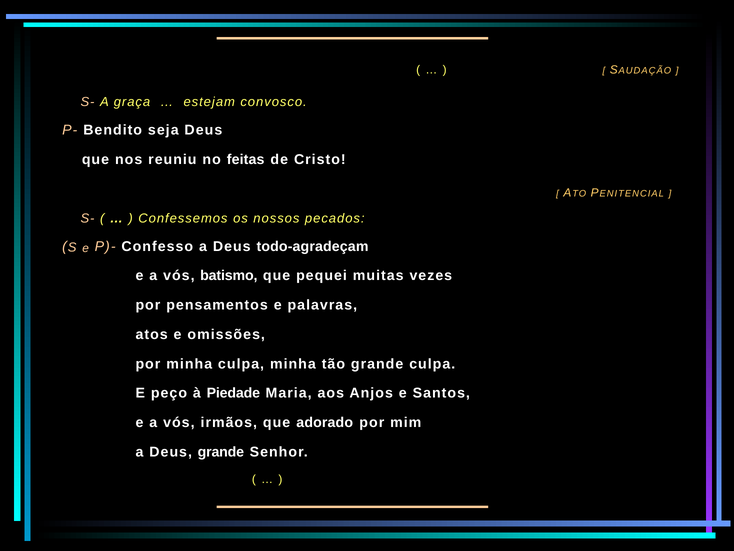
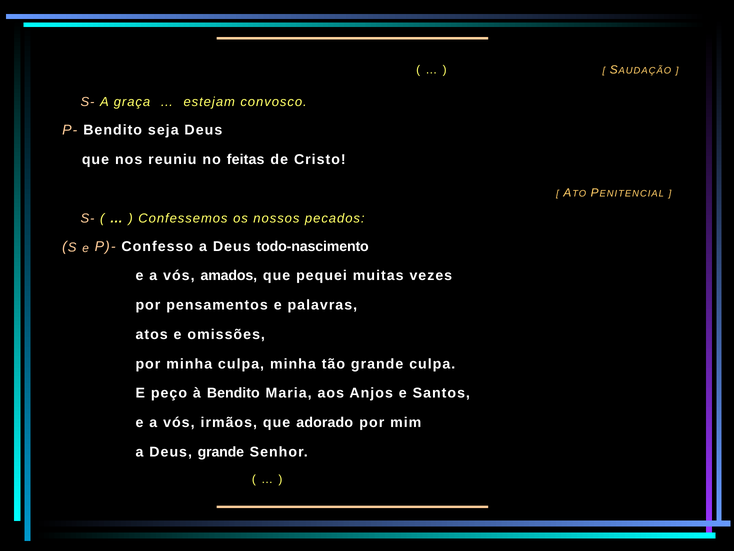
todo-agradeçam: todo-agradeçam -> todo-nascimento (313, 246)
batismo: batismo -> amados (229, 275)
à Piedade: Piedade -> Bendito (233, 393)
